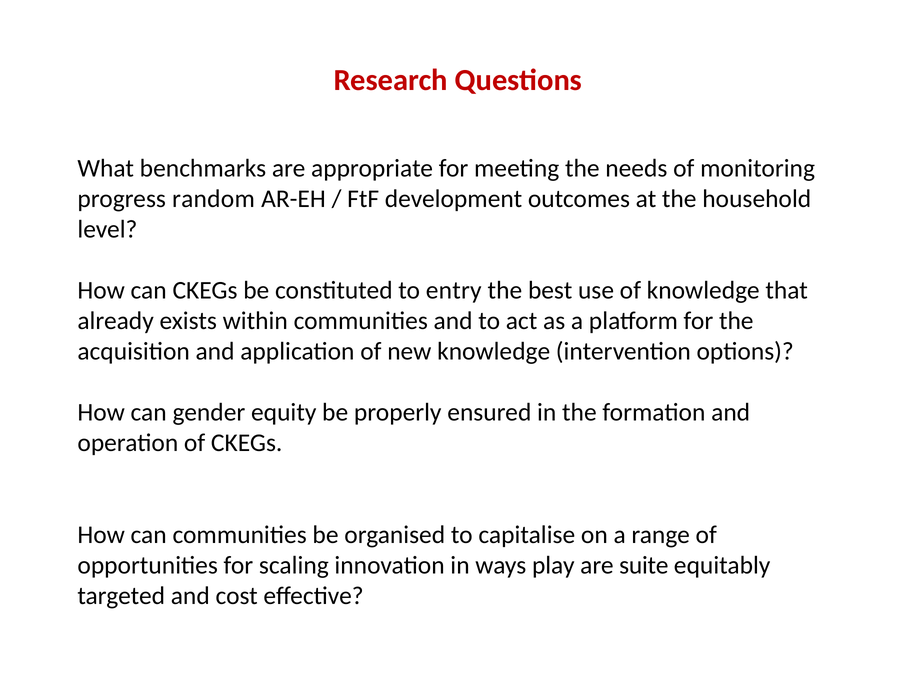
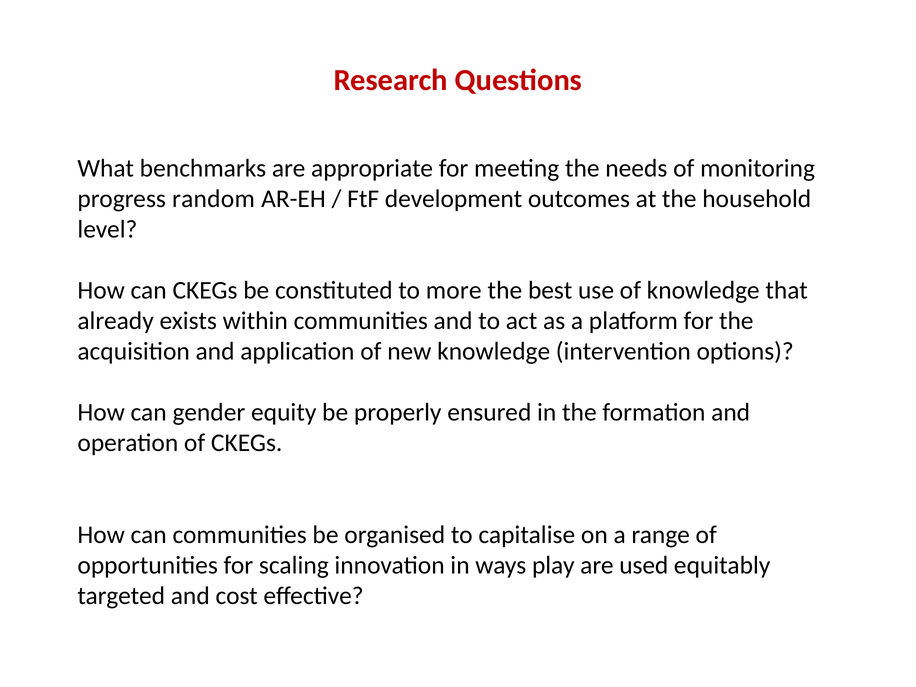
entry: entry -> more (454, 290)
suite: suite -> used (644, 565)
